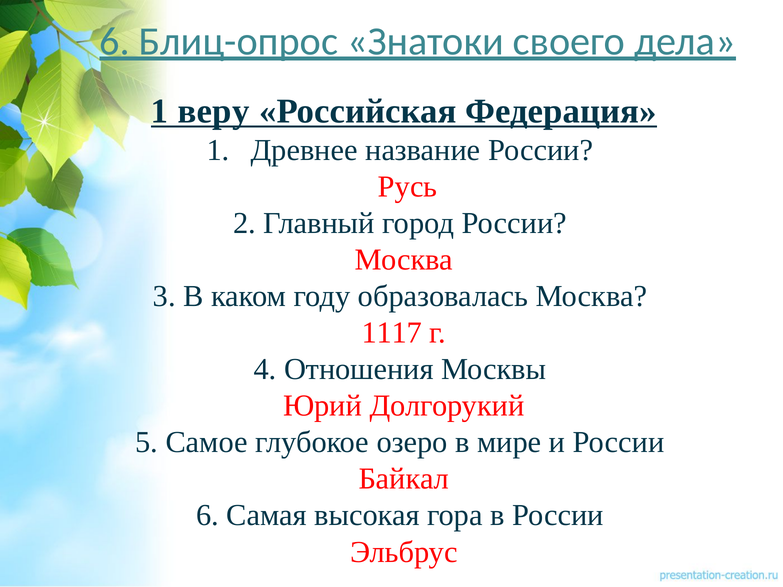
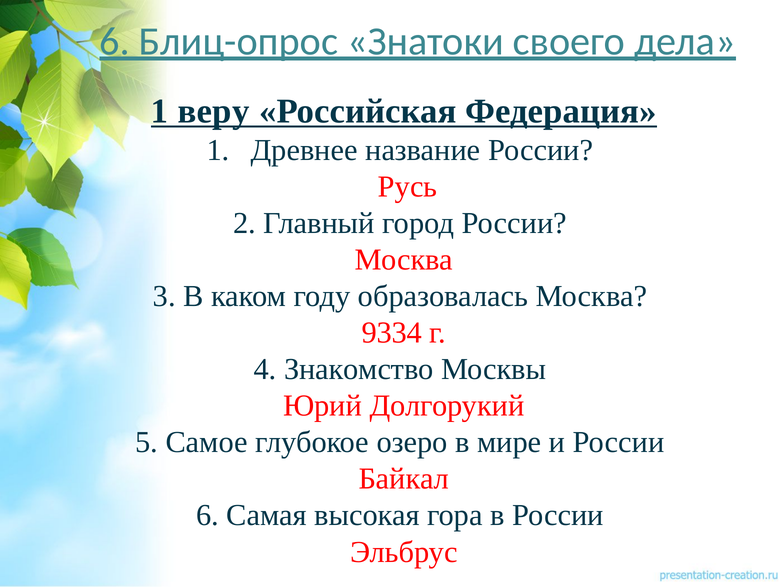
1117: 1117 -> 9334 (392, 333)
Отношения: Отношения -> Знакомство (359, 369)
